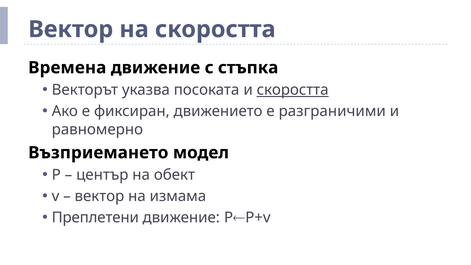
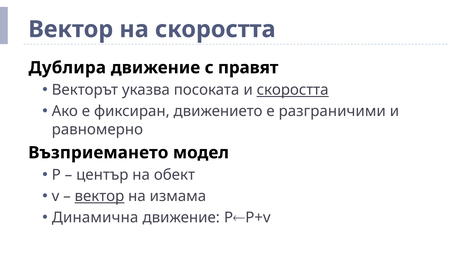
Времена: Времена -> Дублира (67, 68)
стъпка: стъпка -> правят (248, 68)
вектор underline: none -> present (99, 196)
Преплетени: Преплетени -> Динамична (95, 218)
